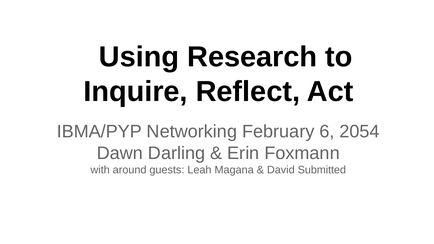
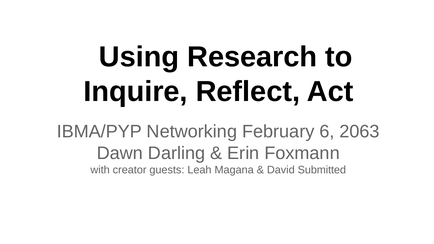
2054: 2054 -> 2063 (360, 131)
around: around -> creator (130, 170)
